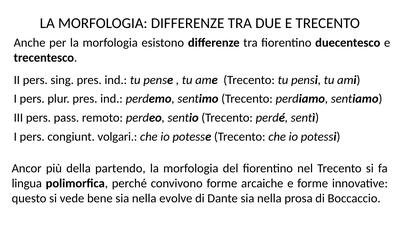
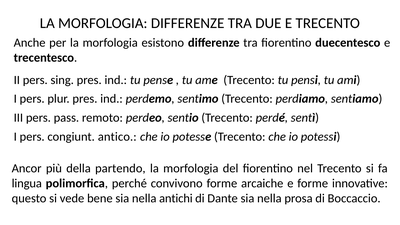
volgari: volgari -> antico (117, 137)
evolve: evolve -> antichi (176, 199)
